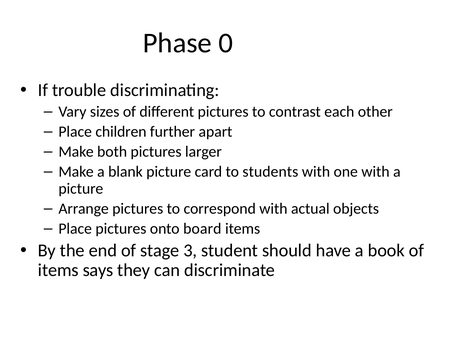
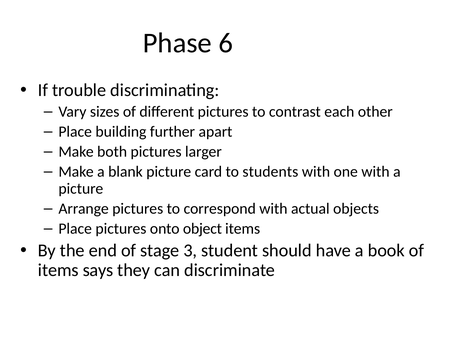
0: 0 -> 6 (226, 43)
children: children -> building (121, 132)
board: board -> object (202, 229)
